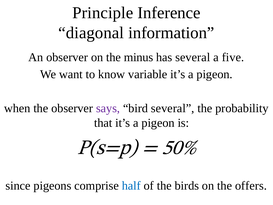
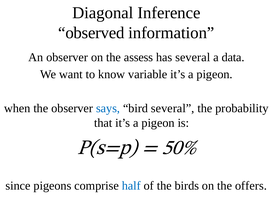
Principle: Principle -> Diagonal (103, 13)
diagonal: diagonal -> observed (91, 33)
minus: minus -> assess (139, 57)
five: five -> data (233, 57)
says colour: purple -> blue (108, 108)
